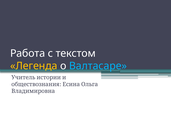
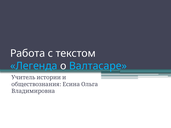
Легенда colour: yellow -> light blue (34, 66)
